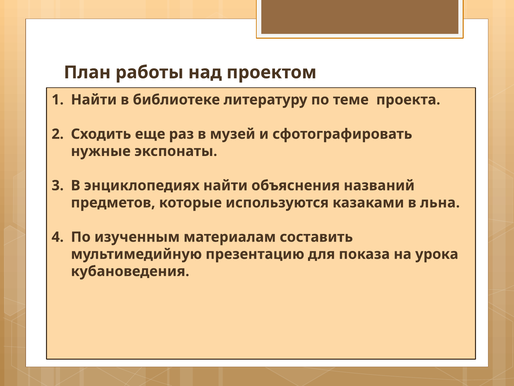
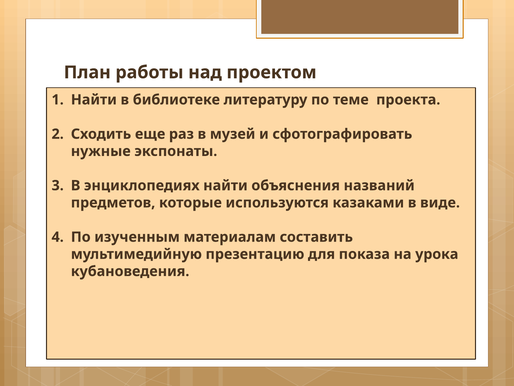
льна: льна -> виде (440, 202)
